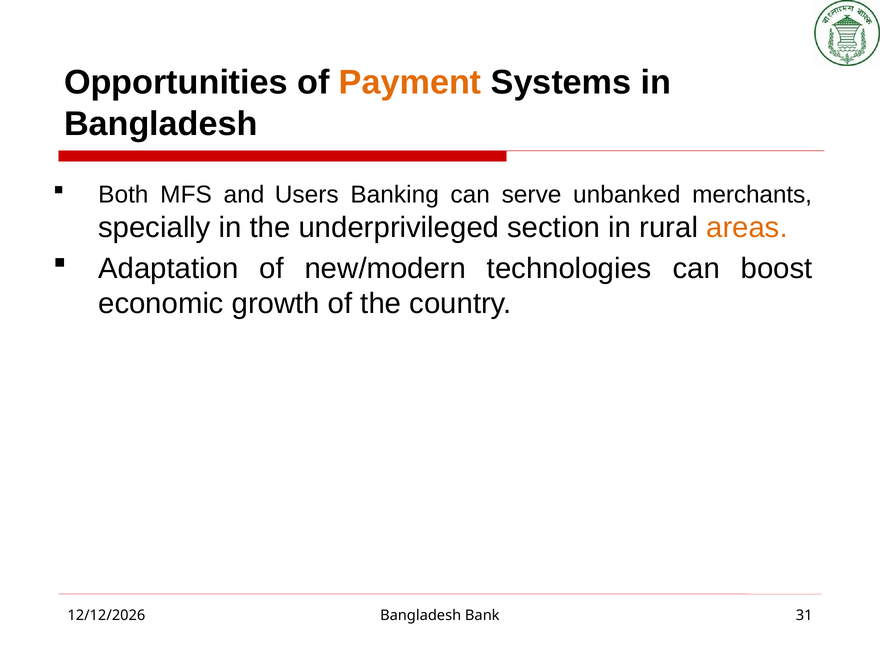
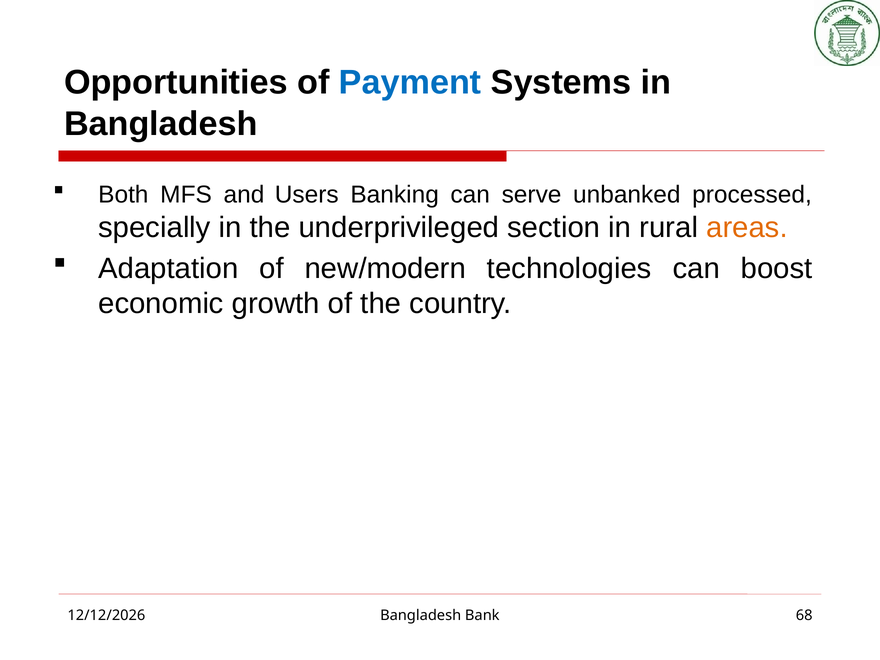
Payment colour: orange -> blue (410, 83)
merchants: merchants -> processed (752, 195)
31: 31 -> 68 (804, 615)
